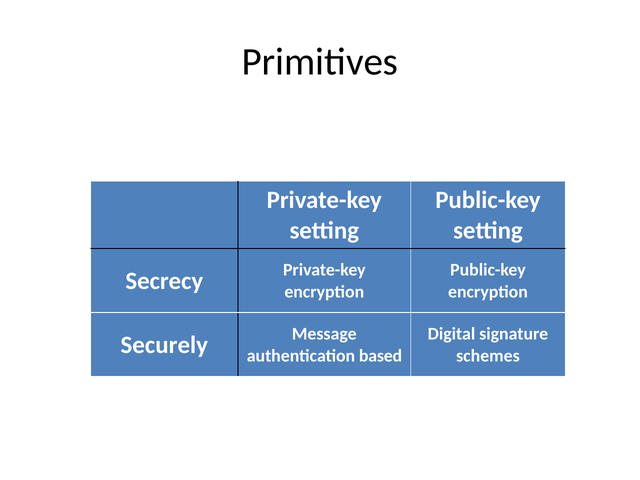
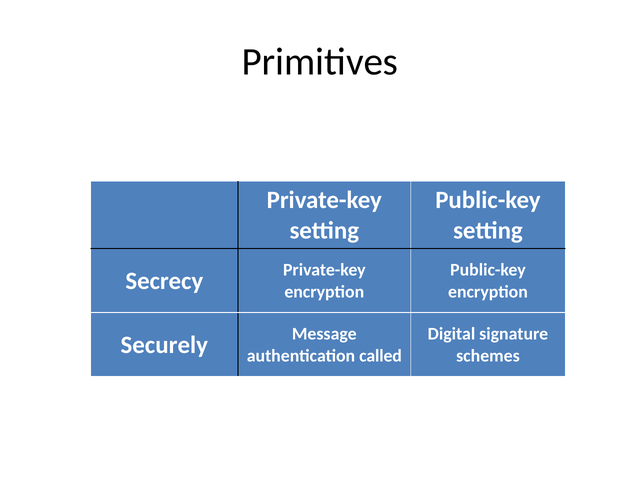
based: based -> called (381, 356)
